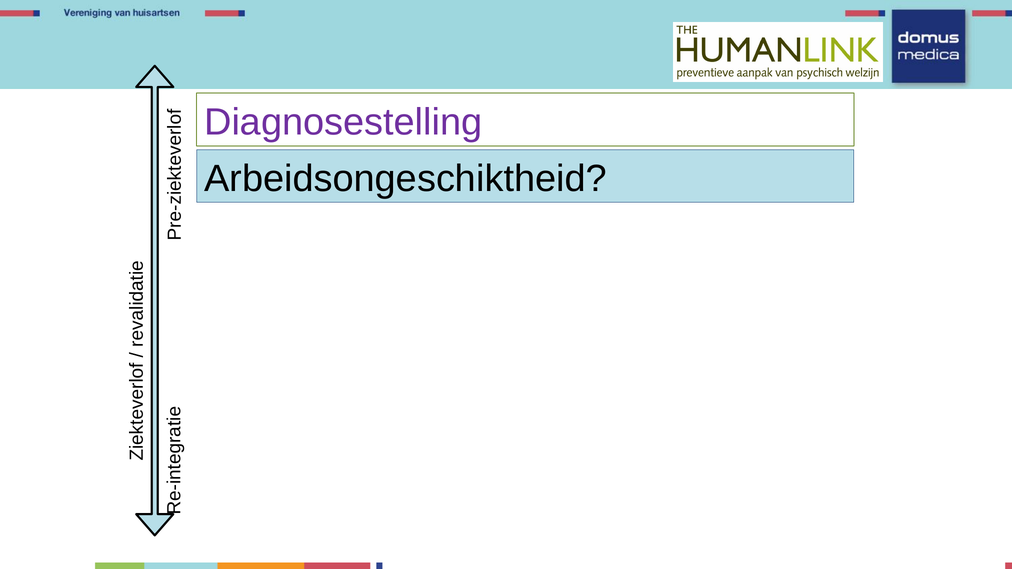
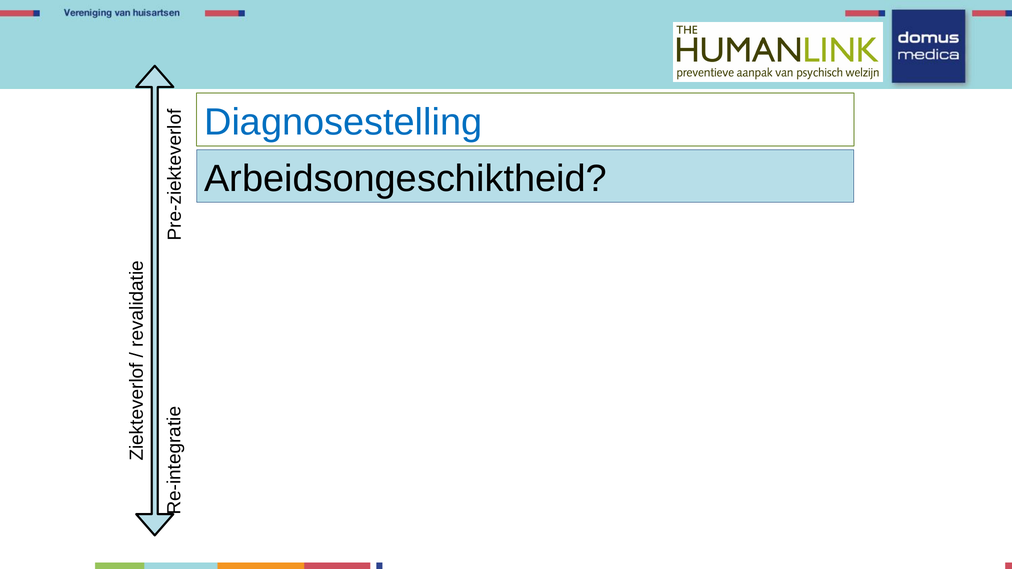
Diagnosestelling colour: purple -> blue (343, 122)
